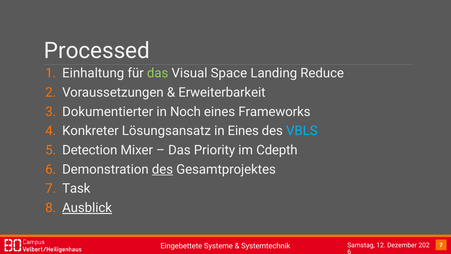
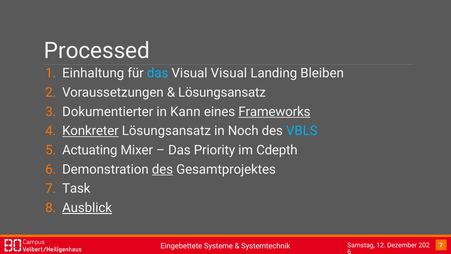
das colour: light green -> light blue (158, 73)
Visual Space: Space -> Visual (229, 73)
Reduce: Reduce -> Bleiben (322, 73)
Erweiterbarkeit: Erweiterbarkeit -> Lösungsansatz (222, 92)
Noch: Noch -> Kann (185, 112)
Frameworks underline: none -> present (274, 112)
Konkreter underline: none -> present (90, 131)
in Eines: Eines -> Noch (243, 131)
Detection: Detection -> Actuating (90, 150)
